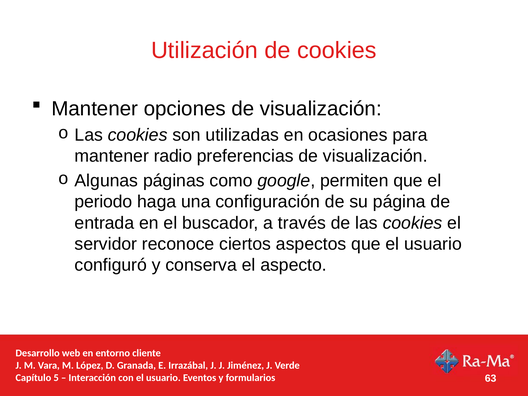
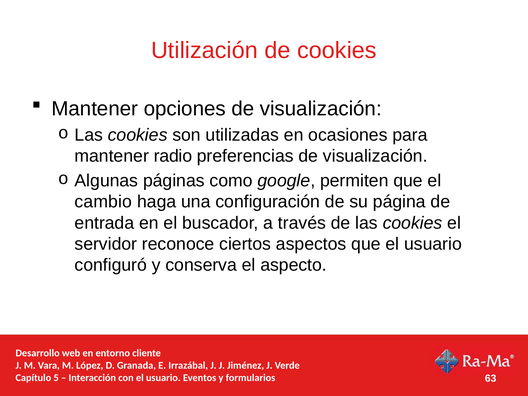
periodo: periodo -> cambio (103, 202)
